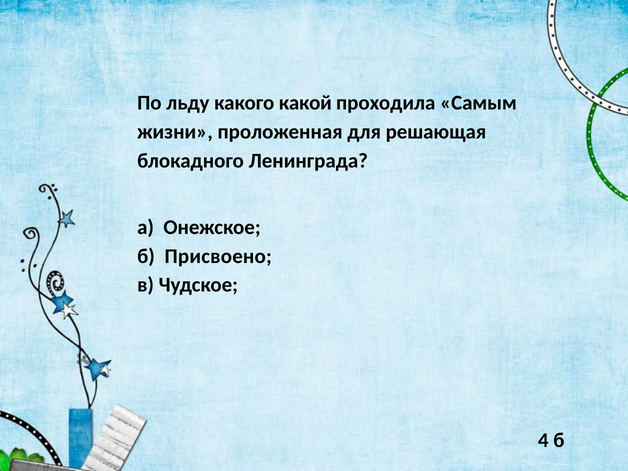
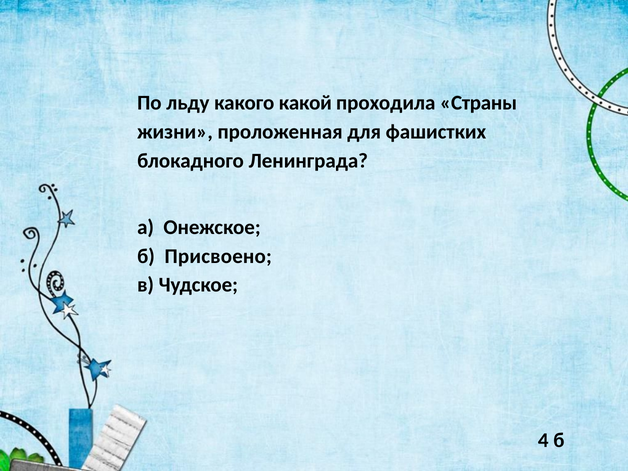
Самым: Самым -> Страны (479, 103)
решающая: решающая -> фашистких (436, 132)
